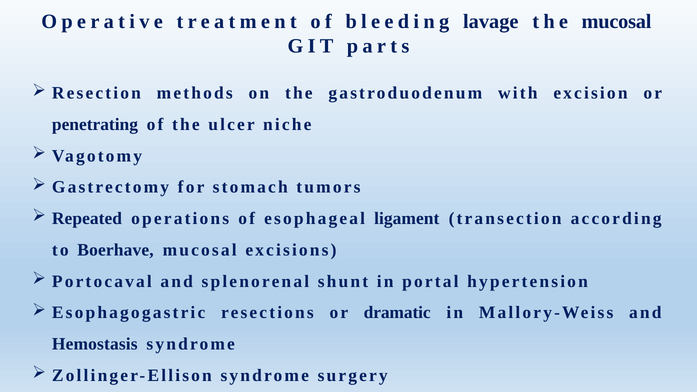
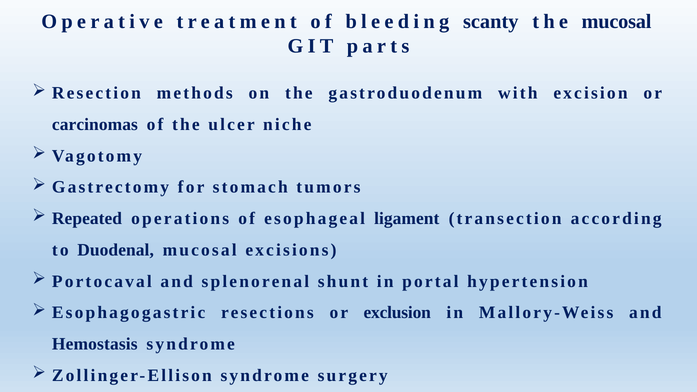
lavage: lavage -> scanty (491, 22)
penetrating: penetrating -> carcinomas (95, 124)
Boerhave: Boerhave -> Duodenal (116, 250)
dramatic: dramatic -> exclusion (397, 313)
